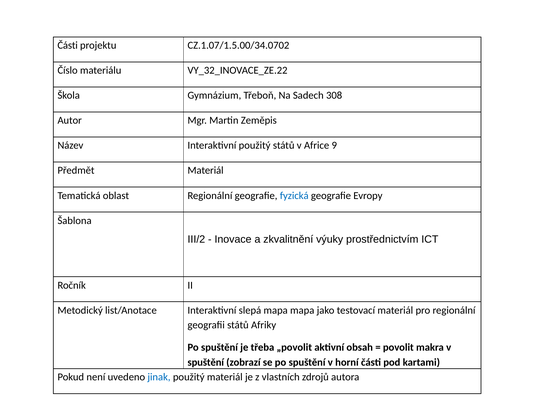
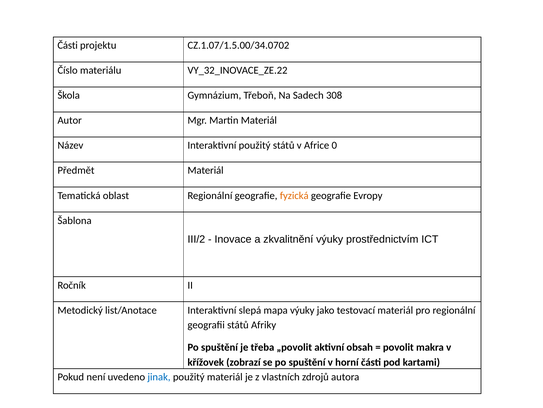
Martin Zeměpis: Zeměpis -> Materiál (259, 120)
9: 9 -> 0 (334, 145)
fyzická colour: blue -> orange (294, 195)
mapa mapa: mapa -> výuky (302, 310)
spuštění: spuštění -> křížovek (206, 362)
